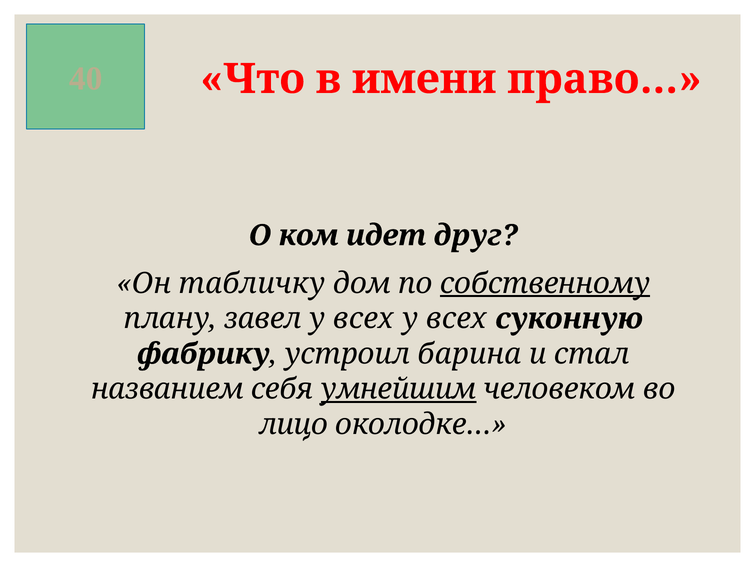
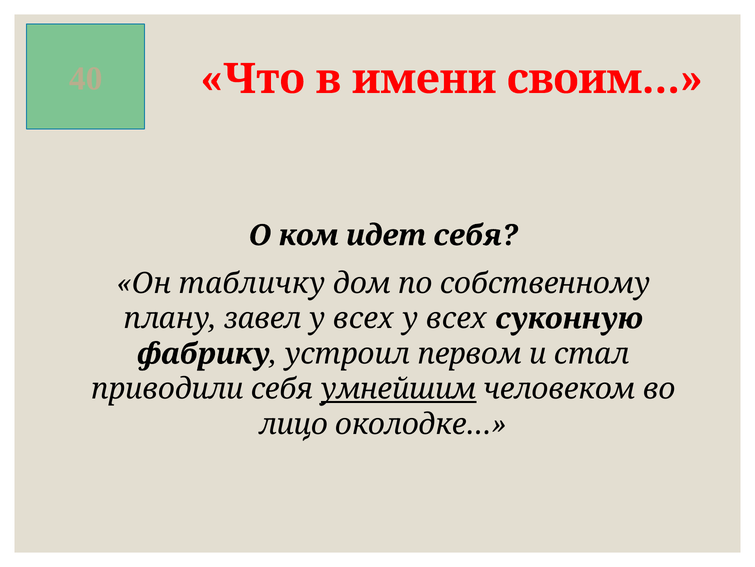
право…: право… -> своим… (605, 79)
идет друг: друг -> себя (476, 235)
собственному underline: present -> none (545, 283)
барина: барина -> первом (470, 354)
названием: названием -> приводили (168, 389)
